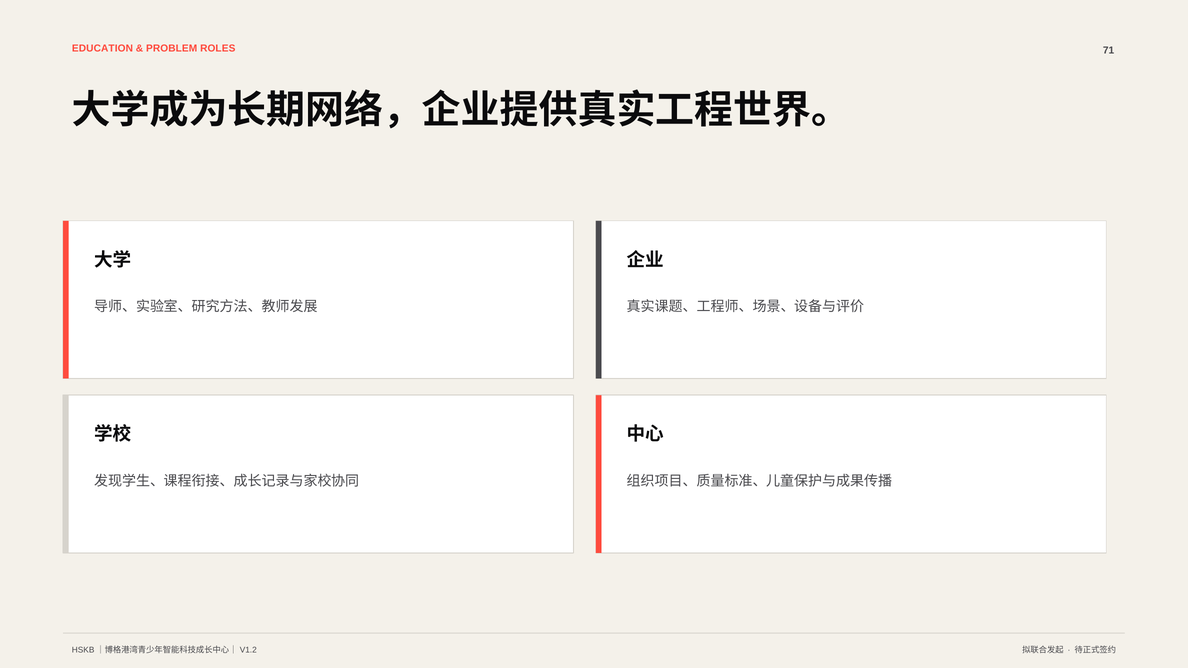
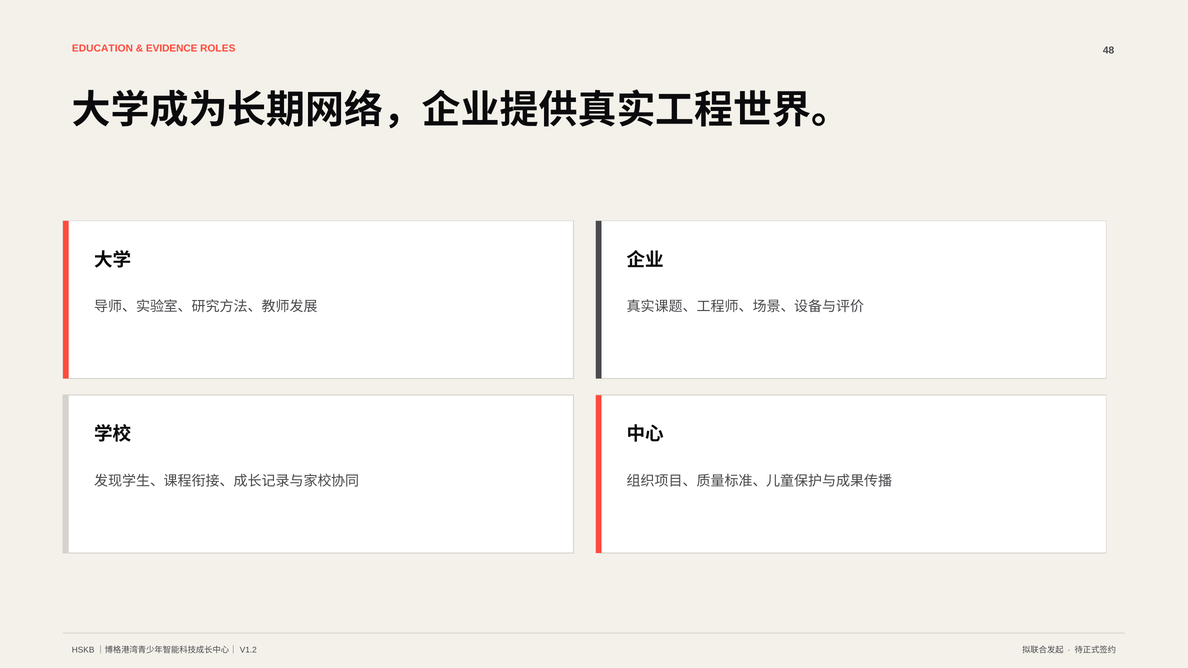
PROBLEM: PROBLEM -> EVIDENCE (172, 48)
71: 71 -> 48 (1109, 50)
